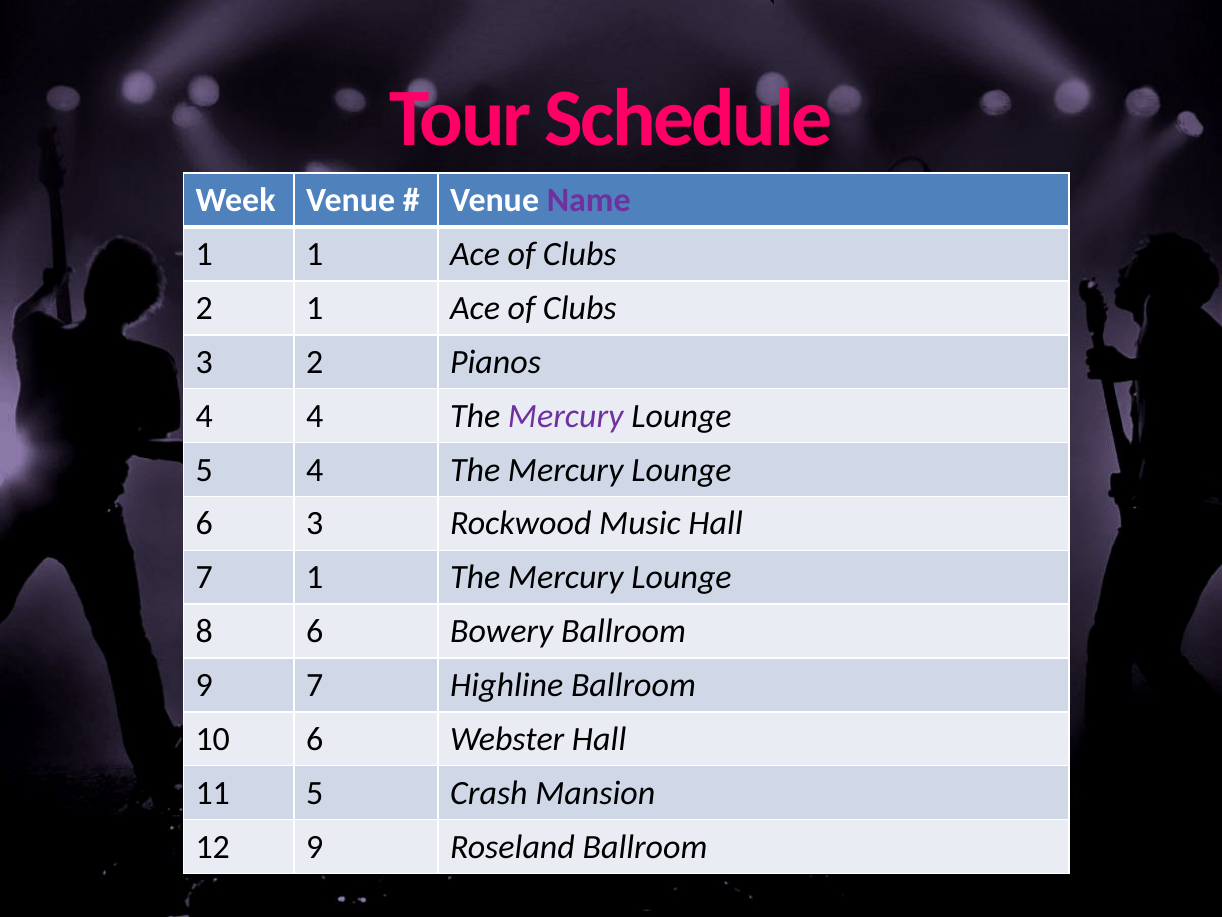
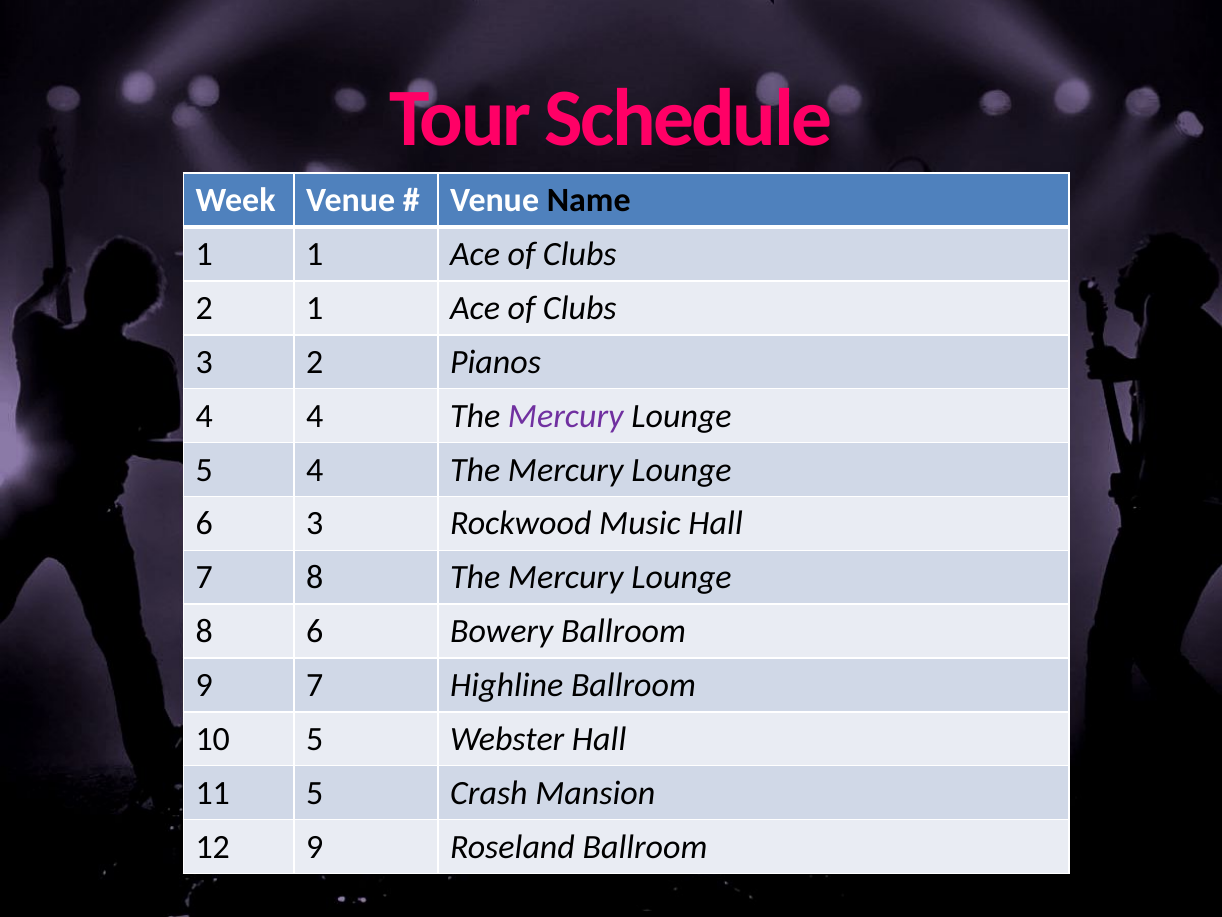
Name colour: purple -> black (589, 200)
7 1: 1 -> 8 (315, 577)
10 6: 6 -> 5 (315, 739)
